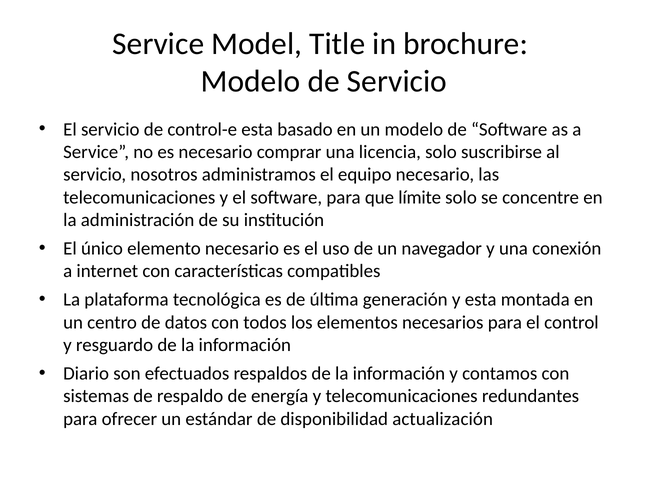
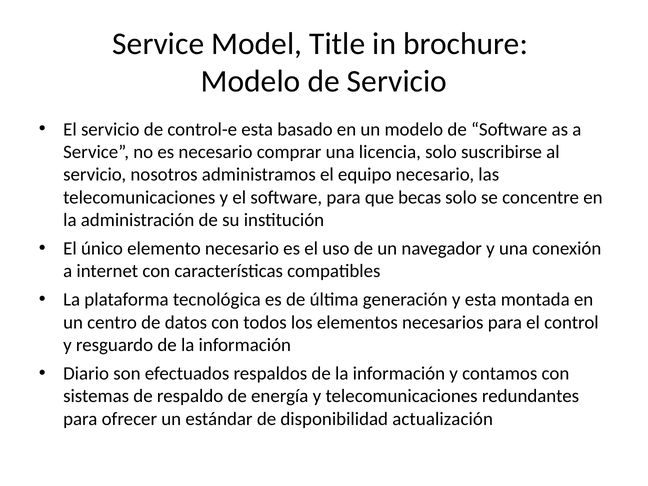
límite: límite -> becas (420, 197)
